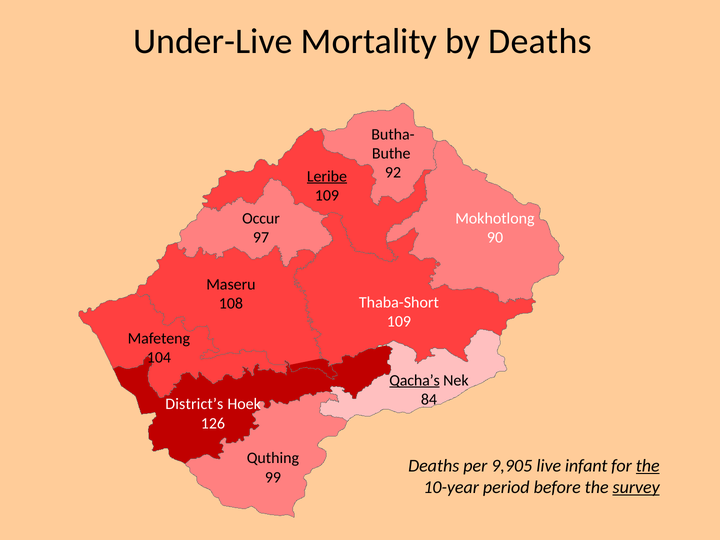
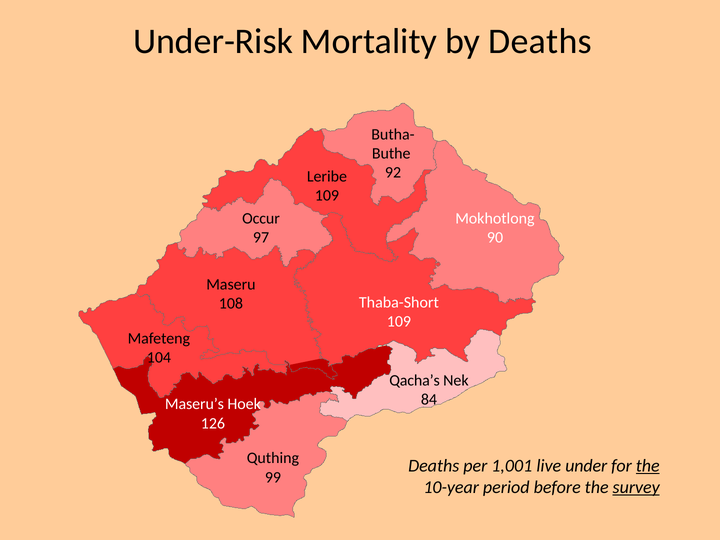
Under-Live: Under-Live -> Under-Risk (213, 41)
Leribe underline: present -> none (327, 176)
Qacha’s underline: present -> none (415, 380)
District’s: District’s -> Maseru’s (194, 404)
9,905: 9,905 -> 1,001 (512, 466)
infant: infant -> under (586, 466)
